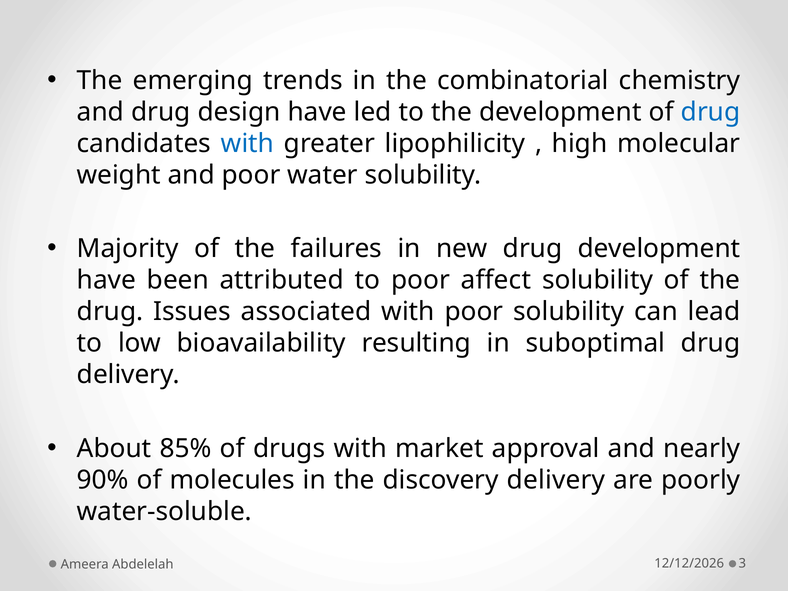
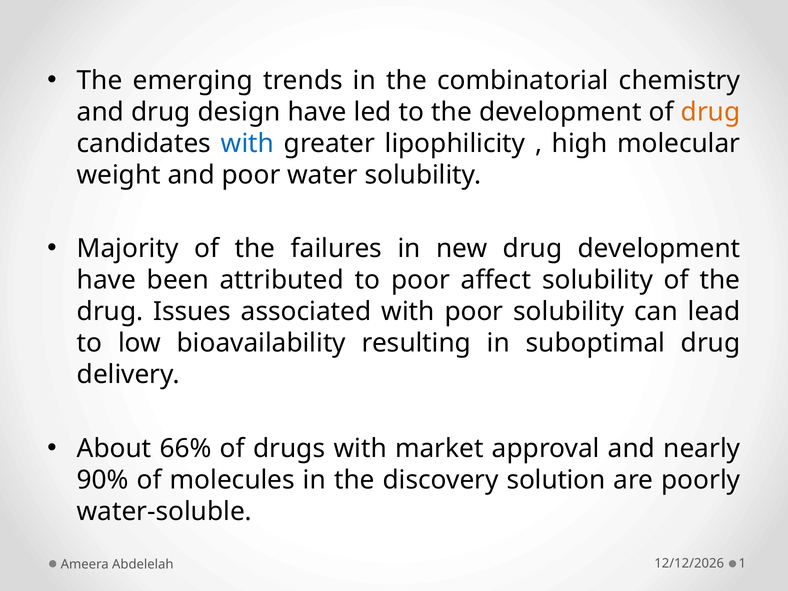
drug colour: blue -> orange (711, 112)
85%: 85% -> 66% (186, 448)
discovery delivery: delivery -> solution (556, 480)
3: 3 -> 1 (742, 563)
